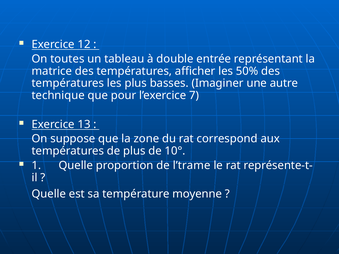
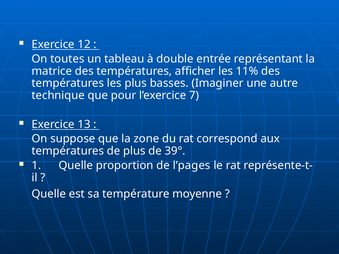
50%: 50% -> 11% (247, 71)
10°: 10° -> 39° (175, 151)
l’trame: l’trame -> l’pages (192, 166)
